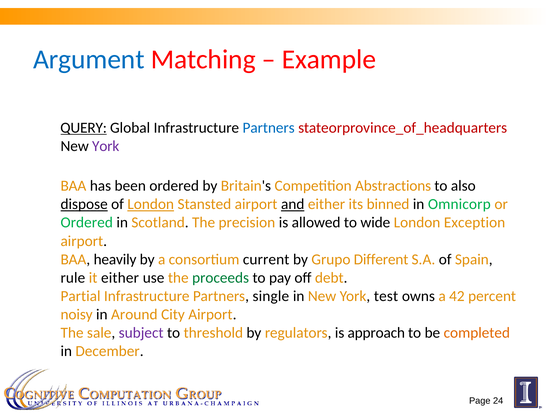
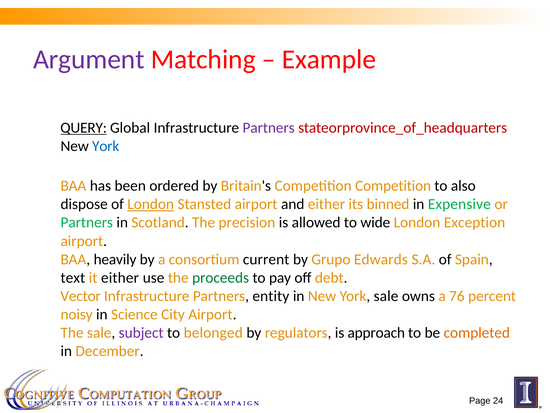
Argument colour: blue -> purple (89, 59)
Partners colour: blue -> purple (269, 128)
York colour: purple -> blue (106, 146)
Competition Abstractions: Abstractions -> Competition (393, 186)
dispose underline: present -> none (84, 204)
and underline: present -> none (293, 204)
Omnicorp: Omnicorp -> Expensive (459, 204)
Ordered: Ordered -> Partners (87, 222)
Different: Different -> Edwards (381, 259)
rule: rule -> text (73, 277)
Partial: Partial -> Vector (81, 296)
single: single -> entity (271, 296)
York test: test -> sale (386, 296)
42: 42 -> 76 (457, 296)
Around: Around -> Science (134, 314)
threshold: threshold -> belonged (213, 332)
